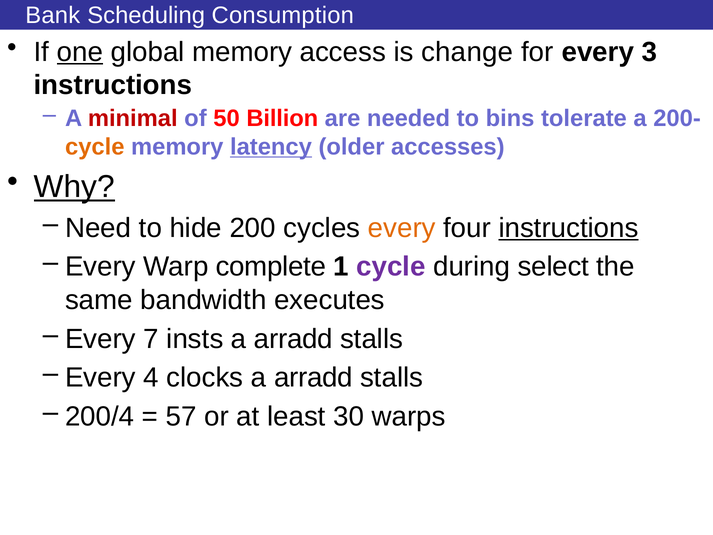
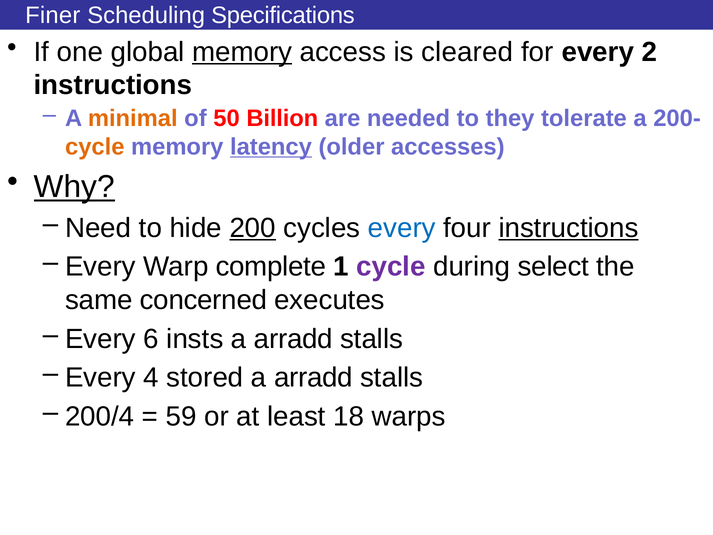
Bank: Bank -> Finer (53, 15)
Consumption: Consumption -> Specifications (283, 15)
one underline: present -> none (80, 52)
memory underline: none -> present (242, 52)
change: change -> cleared (467, 52)
3: 3 -> 2 (649, 52)
minimal colour: red -> orange (133, 118)
bins: bins -> they (510, 118)
200 underline: none -> present (253, 228)
every colour: orange -> blue (402, 228)
bandwidth: bandwidth -> concerned (204, 300)
7: 7 -> 6 (151, 339)
clocks: clocks -> stored (205, 378)
57: 57 -> 59 (181, 416)
30: 30 -> 18 (349, 416)
